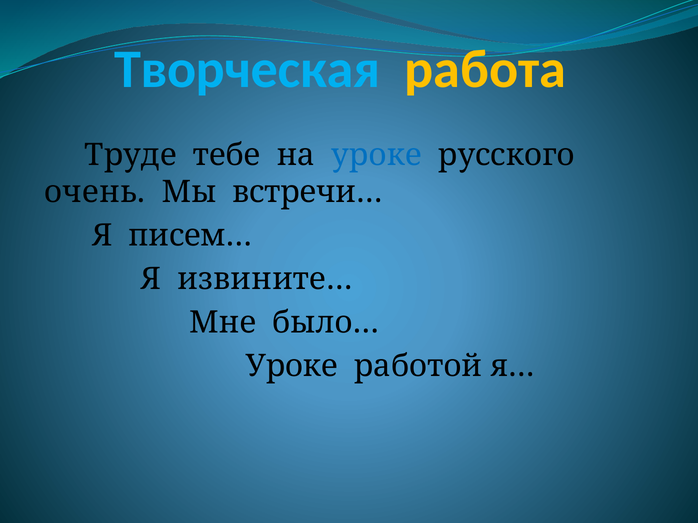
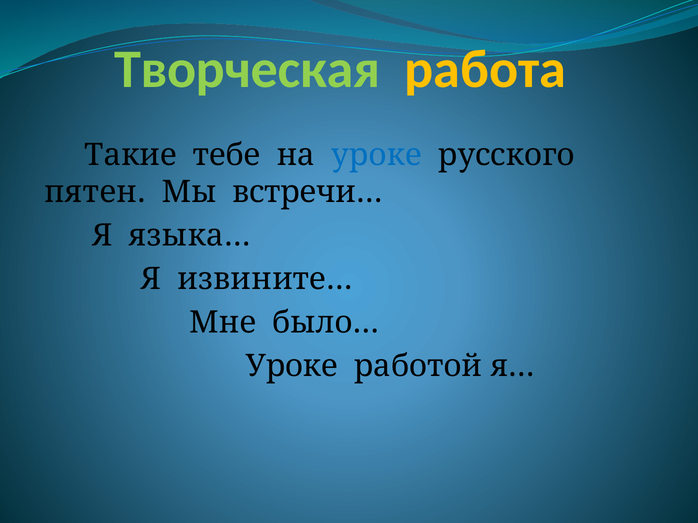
Творческая colour: light blue -> light green (247, 69)
Труде: Труде -> Такие (131, 155)
очень: очень -> пятен (95, 192)
писем…: писем… -> языка… (190, 236)
